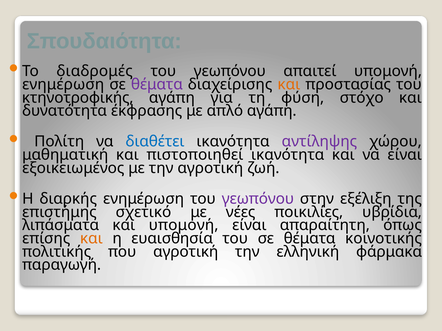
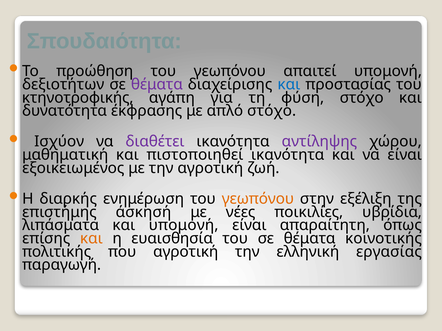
διαδρομές: διαδρομές -> προώθηση (95, 71)
ενημέρωση: ενημέρωση -> δεξιοτήτων (63, 85)
και colour: orange -> blue (289, 85)
απλό αγάπη: αγάπη -> στόχο (272, 111)
Πολίτη: Πολίτη -> Ισχύον (59, 142)
διαθέτει colour: blue -> purple (155, 142)
γεωπόνου colour: purple -> orange (258, 199)
σχετικό: σχετικό -> άσκησή (143, 212)
φάρμακα: φάρμακα -> εργασίας (389, 252)
